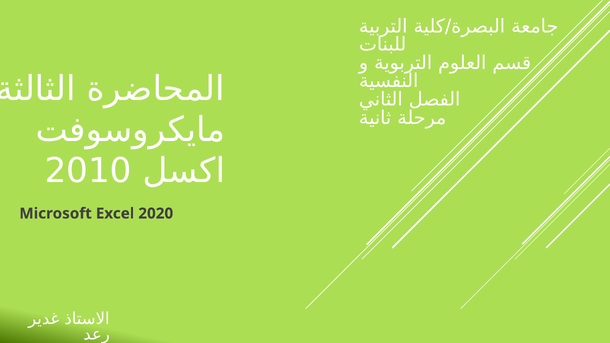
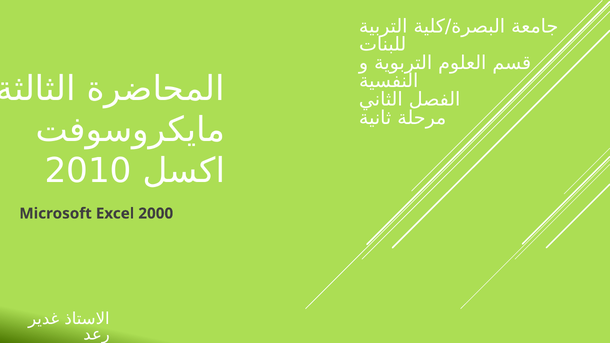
2020: 2020 -> 2000 (156, 214)
